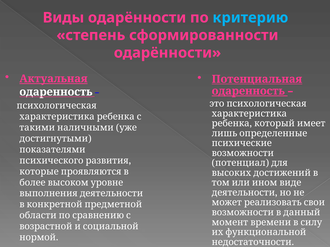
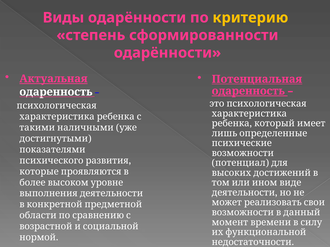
критерию colour: light blue -> yellow (250, 18)
